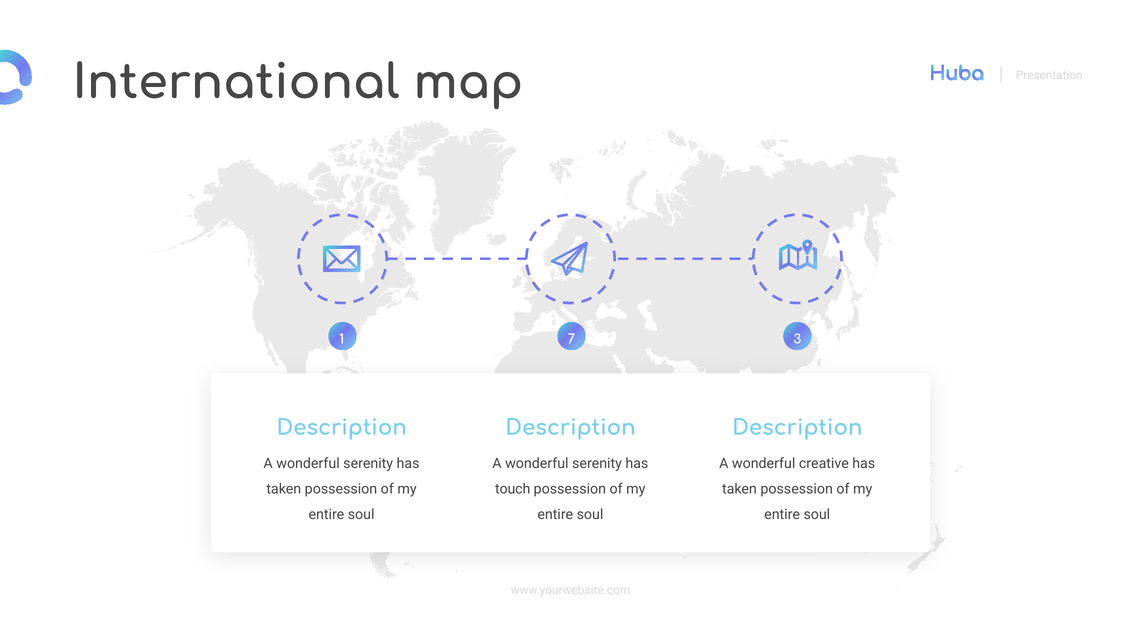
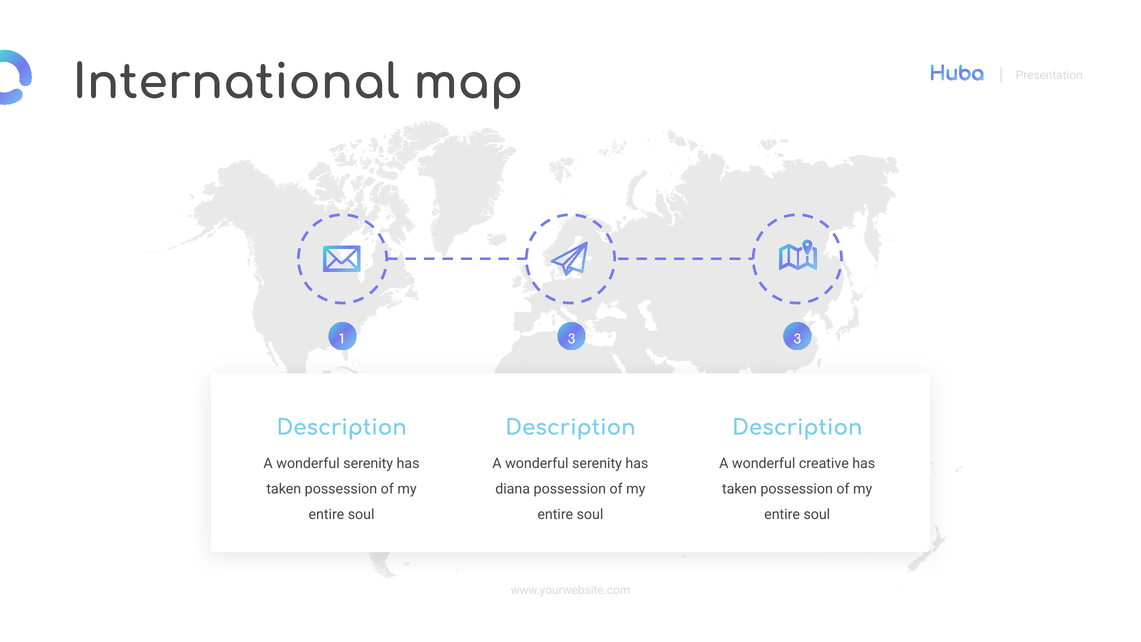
1 7: 7 -> 3 (571, 339)
touch: touch -> diana (513, 489)
